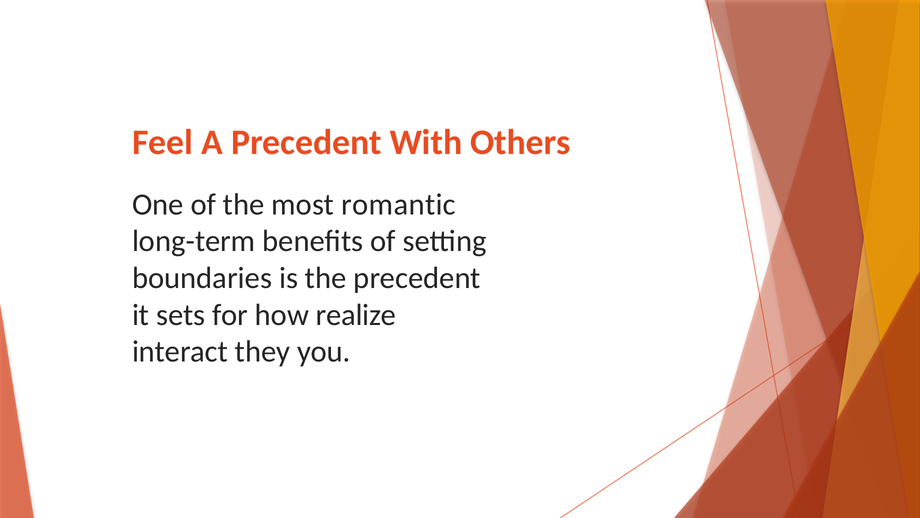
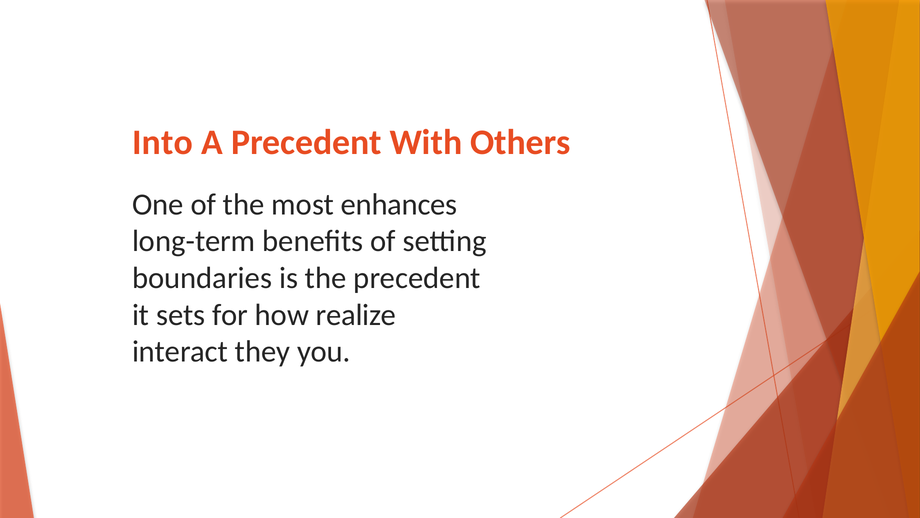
Feel: Feel -> Into (162, 142)
romantic: romantic -> enhances (399, 204)
